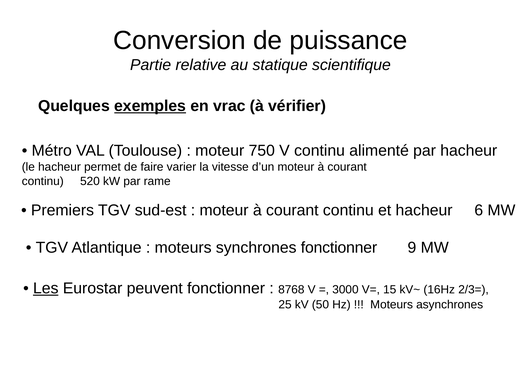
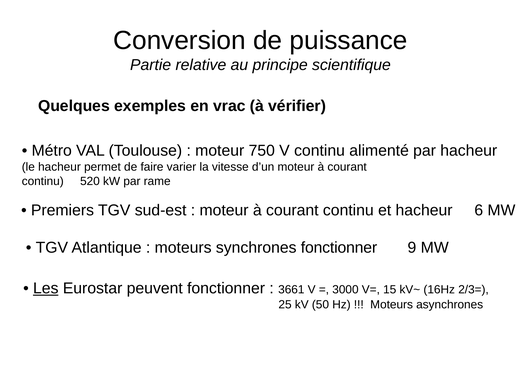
statique: statique -> principe (280, 65)
exemples underline: present -> none (150, 106)
8768: 8768 -> 3661 (291, 290)
